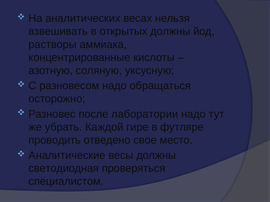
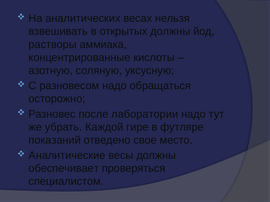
проводить: проводить -> показаний (55, 140)
светодиодная: светодиодная -> обеспечивает (64, 169)
